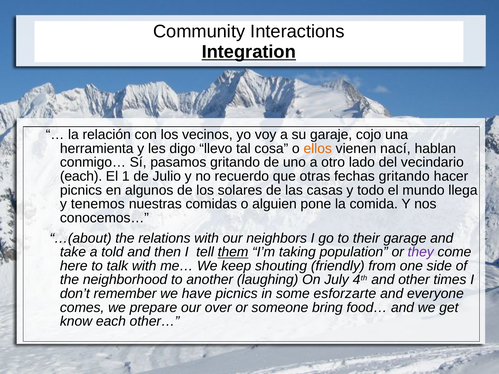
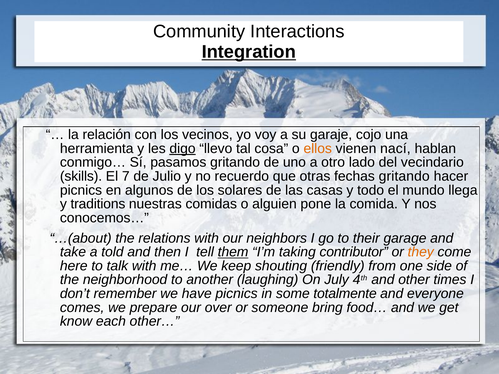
digo underline: none -> present (183, 149)
each: each -> skills (81, 176)
1: 1 -> 7 (126, 176)
tenemos: tenemos -> traditions (98, 204)
population: population -> contributor (354, 252)
they colour: purple -> orange (421, 252)
esforzarte: esforzarte -> totalmente (345, 294)
